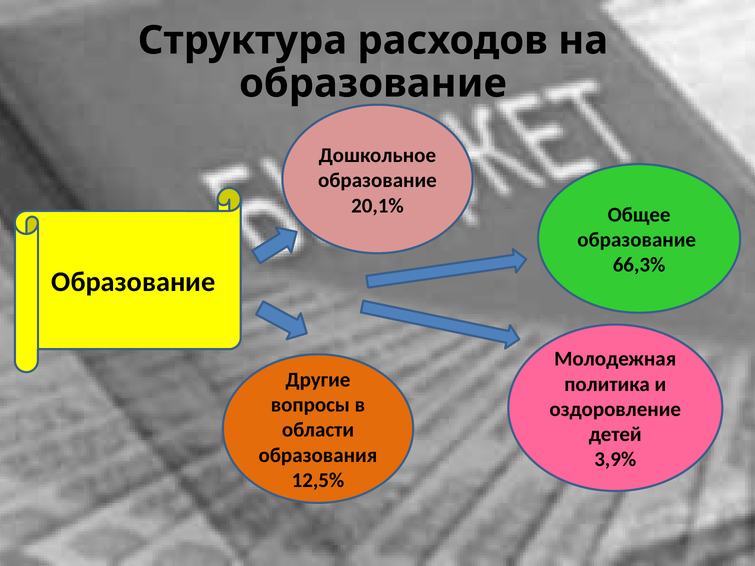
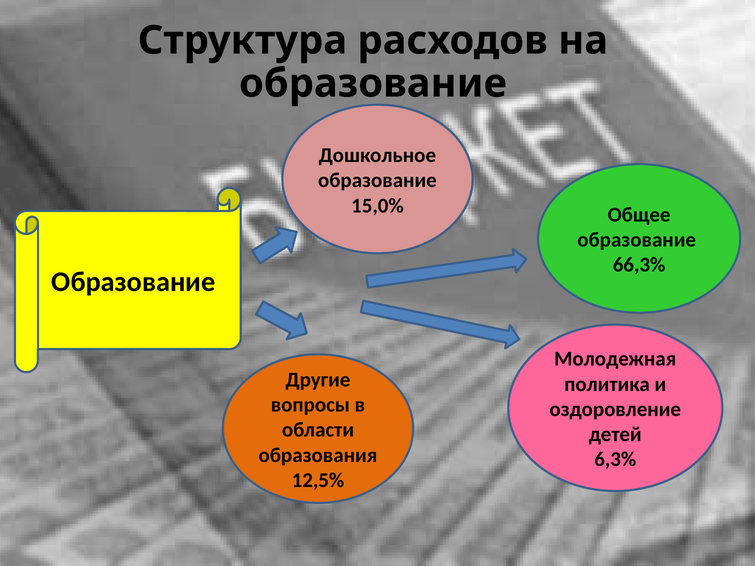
20,1%: 20,1% -> 15,0% (377, 206)
3,9%: 3,9% -> 6,3% (615, 460)
